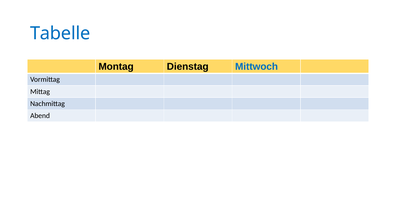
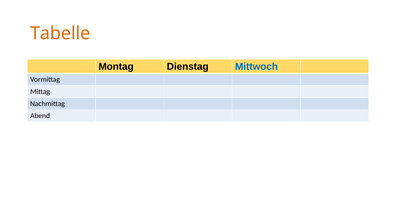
Tabelle colour: blue -> orange (60, 33)
